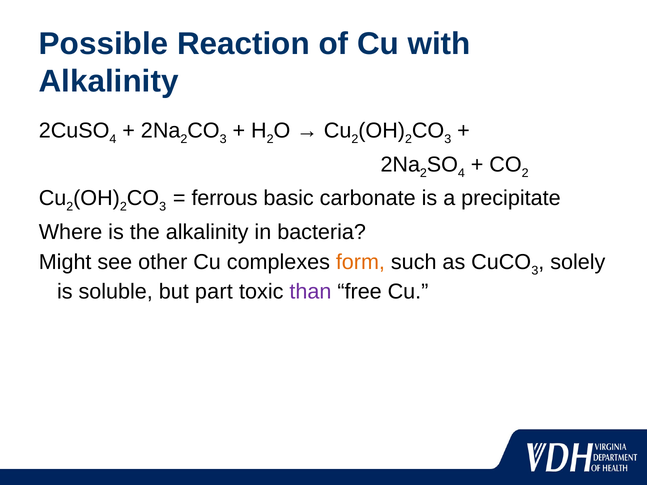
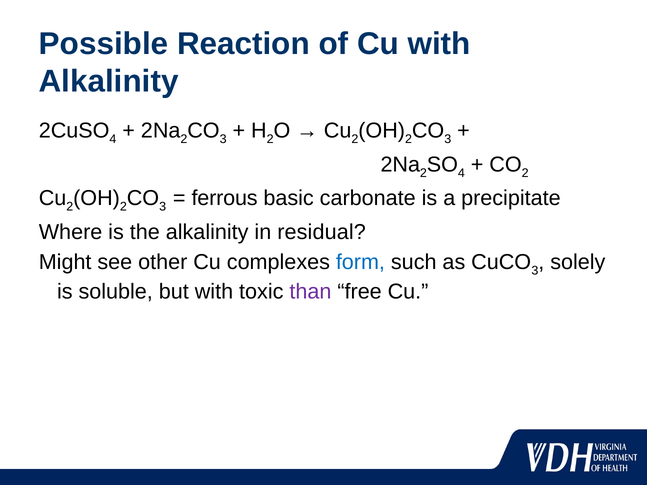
bacteria: bacteria -> residual (322, 232)
form colour: orange -> blue (360, 262)
but part: part -> with (214, 292)
